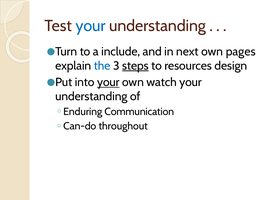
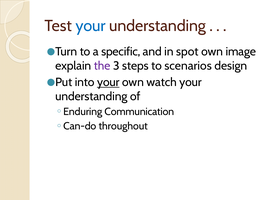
include: include -> specific (121, 52)
next: next -> spot (187, 52)
pages: pages -> image (241, 52)
the colour: blue -> purple (102, 66)
steps underline: present -> none (135, 66)
resources: resources -> scenarios (188, 66)
